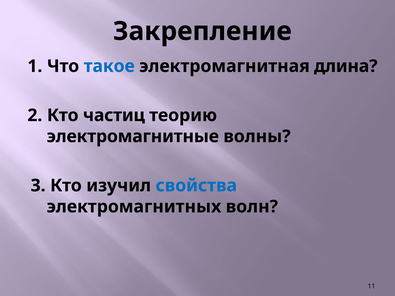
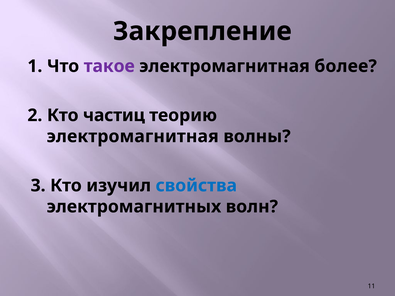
такое colour: blue -> purple (109, 66)
длина: длина -> более (346, 66)
электромагнитные: электромагнитные -> электромагнитная (133, 136)
